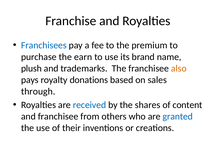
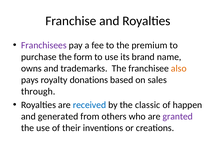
Franchisees colour: blue -> purple (44, 45)
earn: earn -> form (83, 57)
plush: plush -> owns (31, 68)
shares: shares -> classic (148, 105)
content: content -> happen (187, 105)
and franchisee: franchisee -> generated (58, 116)
granted colour: blue -> purple (178, 116)
